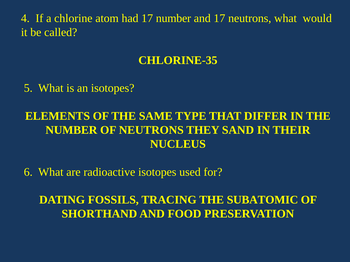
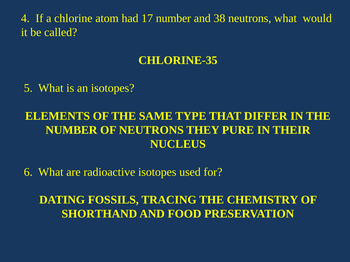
and 17: 17 -> 38 (219, 18)
SAND: SAND -> PURE (238, 130)
SUBATOMIC: SUBATOMIC -> CHEMISTRY (263, 200)
